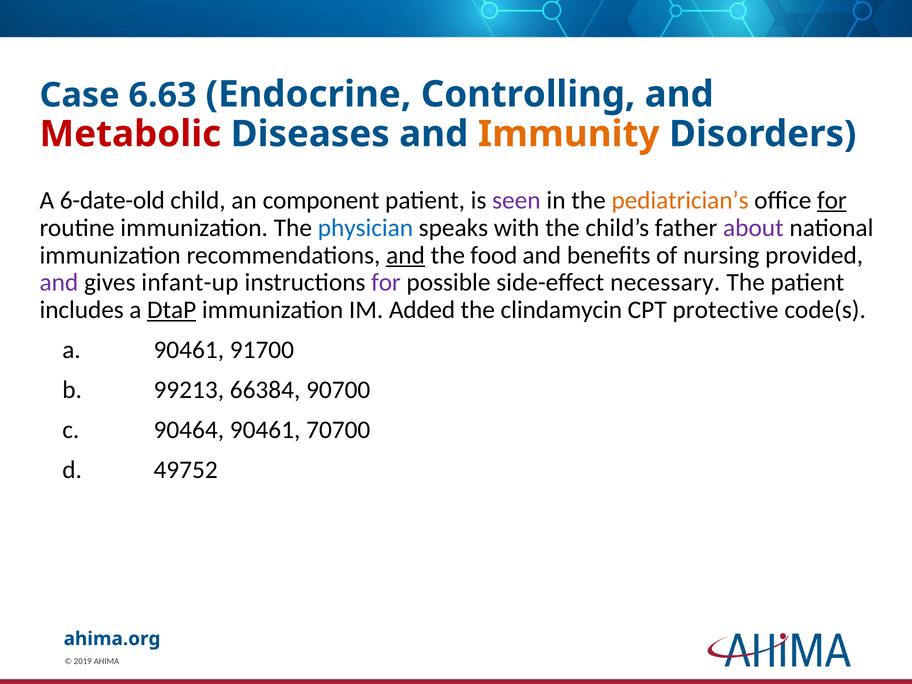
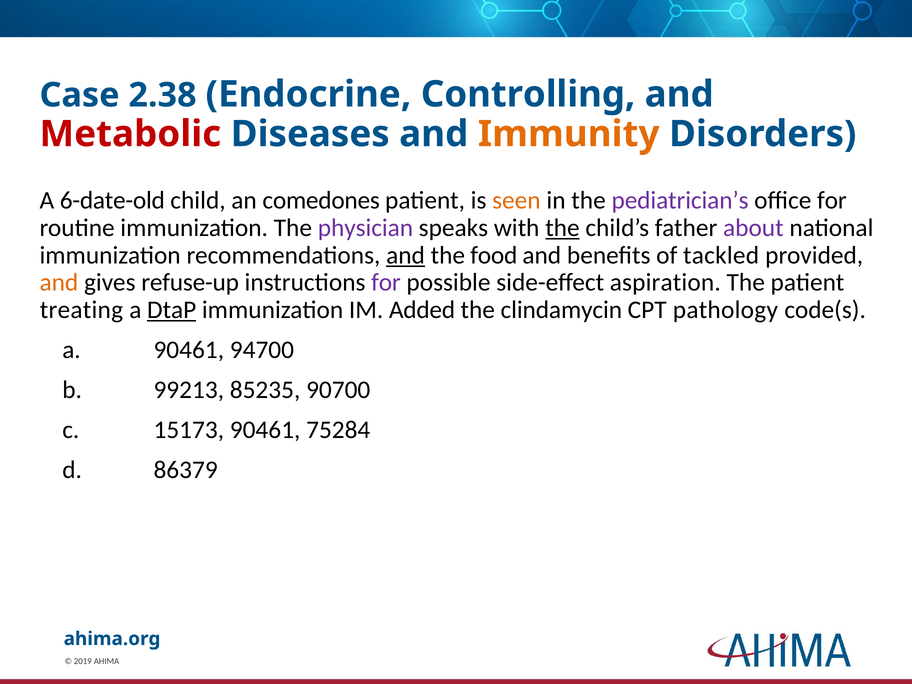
6.63: 6.63 -> 2.38 (163, 95)
component: component -> comedones (321, 200)
seen colour: purple -> orange (516, 200)
pediatrician’s colour: orange -> purple (680, 200)
for underline: present -> none (832, 200)
physician colour: blue -> purple (365, 228)
the underline: none -> present (562, 228)
nursing: nursing -> tackled (721, 255)
and colour: purple -> orange (59, 283)
infant-up: infant-up -> refuse-up (190, 283)
necessary: necessary -> aspiration (665, 283)
includes: includes -> treating (81, 310)
protective: protective -> pathology (725, 310)
91700: 91700 -> 94700 (262, 350)
66384: 66384 -> 85235 (265, 390)
90464: 90464 -> 15173 (189, 430)
70700: 70700 -> 75284 (338, 430)
49752: 49752 -> 86379 (186, 470)
